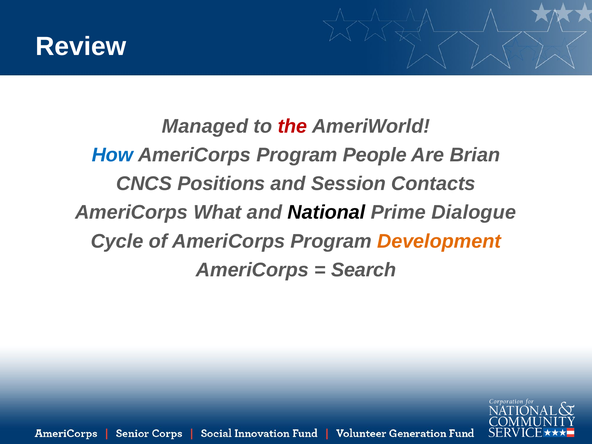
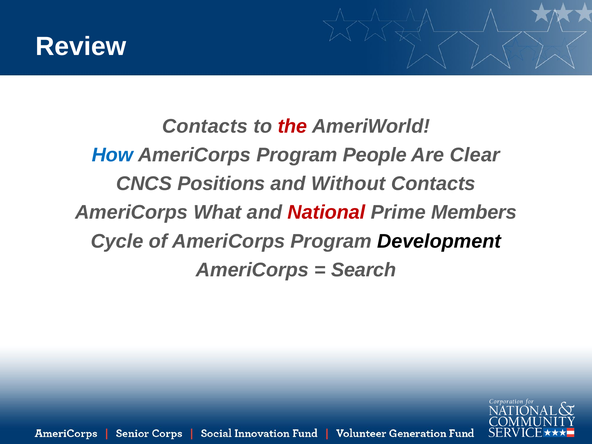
Managed: Managed -> Contacts (205, 126)
Brian: Brian -> Clear (475, 155)
Session: Session -> Without (348, 184)
National colour: black -> red (326, 212)
Dialogue: Dialogue -> Members (474, 212)
Development colour: orange -> black (439, 241)
